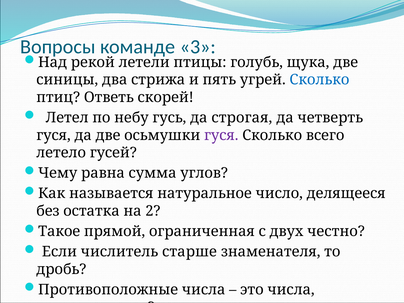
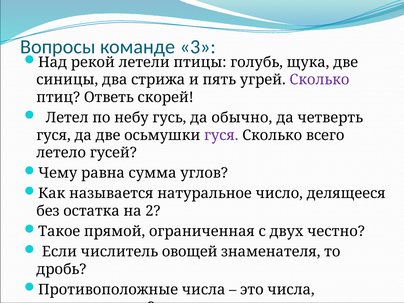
Сколько colour: blue -> purple (319, 80)
строгая: строгая -> обычно (242, 118)
старше: старше -> овощей (190, 252)
